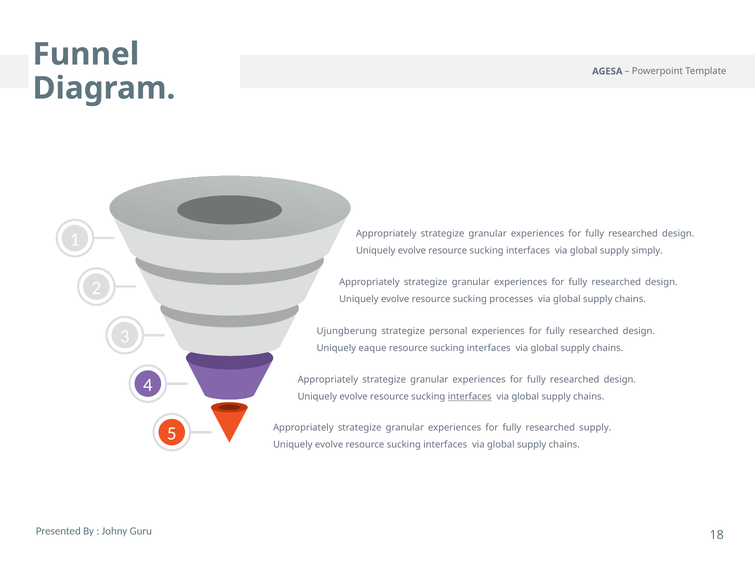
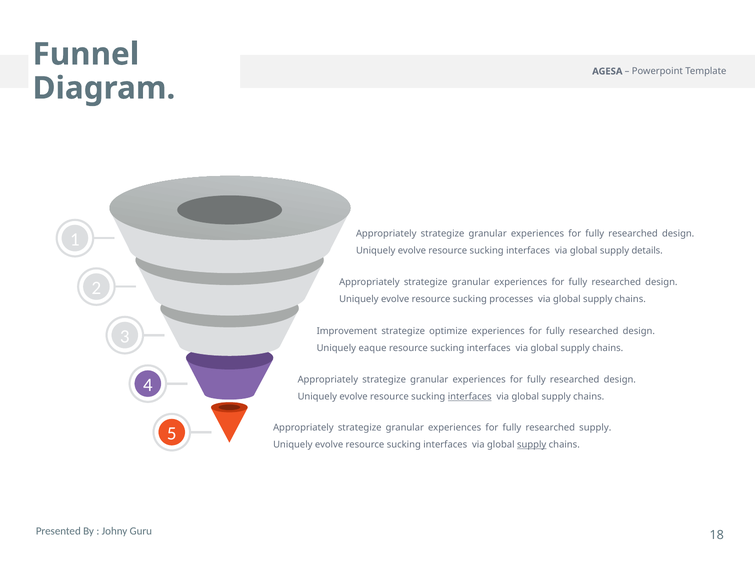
simply: simply -> details (647, 251)
Ujungberung: Ujungberung -> Improvement (347, 331)
personal: personal -> optimize (448, 331)
supply underline: none -> present (532, 445)
